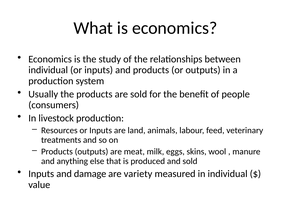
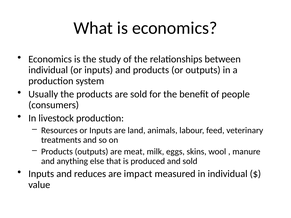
damage: damage -> reduces (90, 174)
variety: variety -> impact (138, 174)
